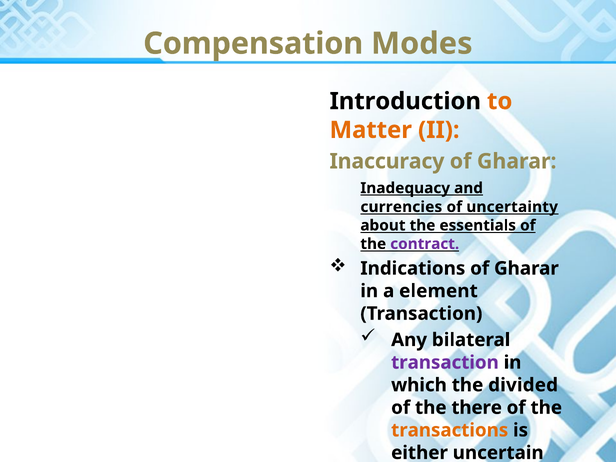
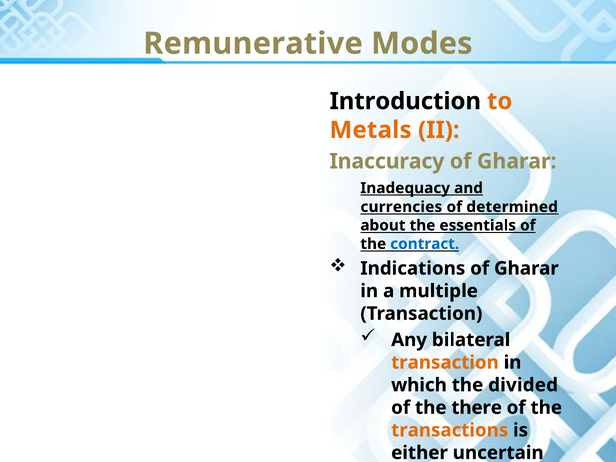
Compensation: Compensation -> Remunerative (253, 44)
Matter: Matter -> Metals (371, 130)
uncertainty: uncertainty -> determined (512, 207)
contract colour: purple -> blue (425, 244)
element: element -> multiple (439, 291)
transaction colour: purple -> orange (445, 362)
